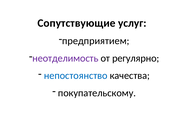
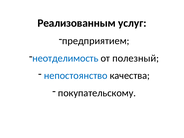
Сопутствующие: Сопутствующие -> Реализованным (77, 23)
неотделимость colour: purple -> blue (65, 58)
регулярно: регулярно -> полезный (136, 58)
